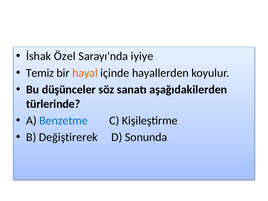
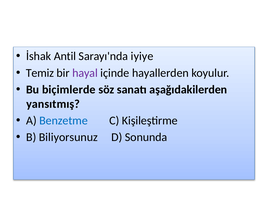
Özel: Özel -> Antil (65, 56)
hayal colour: orange -> purple (85, 73)
düşünceler: düşünceler -> biçimlerde (69, 90)
türlerinde: türlerinde -> yansıtmış (53, 104)
Değiştirerek: Değiştirerek -> Biliyorsunuz (68, 137)
